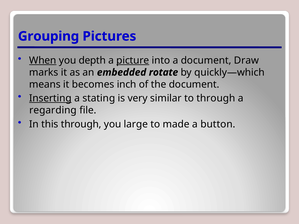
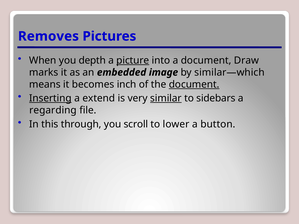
Grouping: Grouping -> Removes (48, 36)
When underline: present -> none (43, 61)
rotate: rotate -> image (163, 72)
quickly—which: quickly—which -> similar—which (229, 72)
document underline: none -> present (194, 84)
stating: stating -> extend (99, 98)
similar underline: none -> present (166, 98)
to through: through -> sidebars (216, 98)
large: large -> scroll (136, 124)
made: made -> lower (176, 124)
